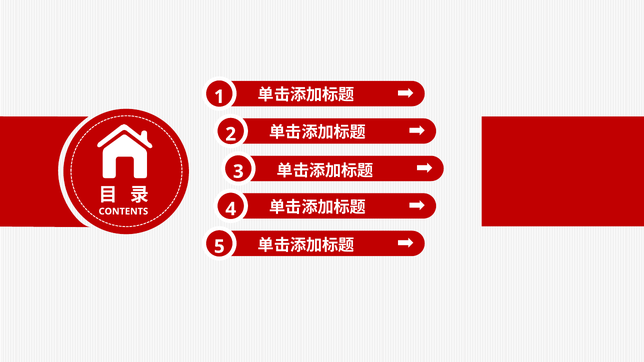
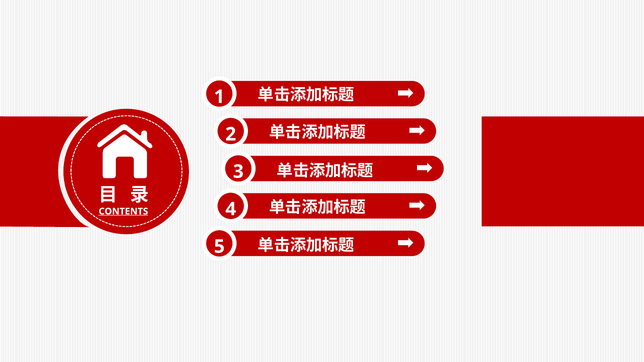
CONTENTS underline: none -> present (123, 212)
